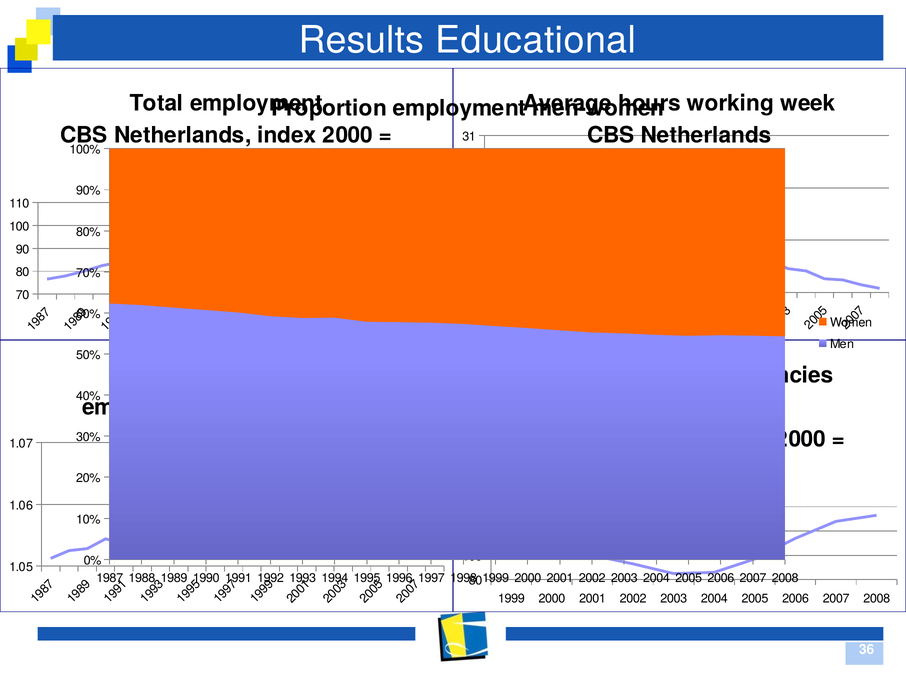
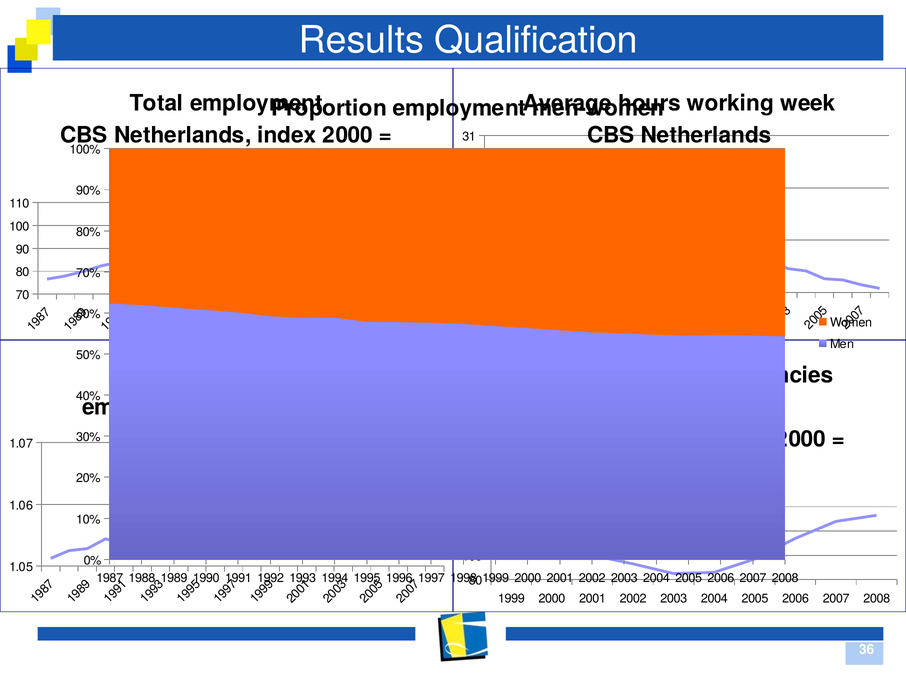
Educational: Educational -> Qualification (536, 40)
